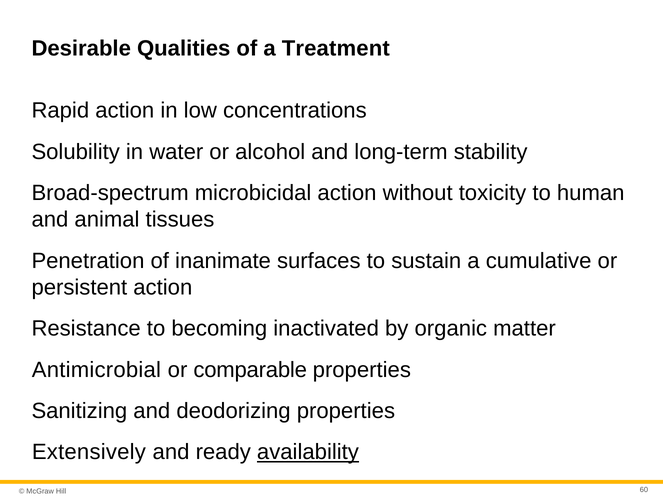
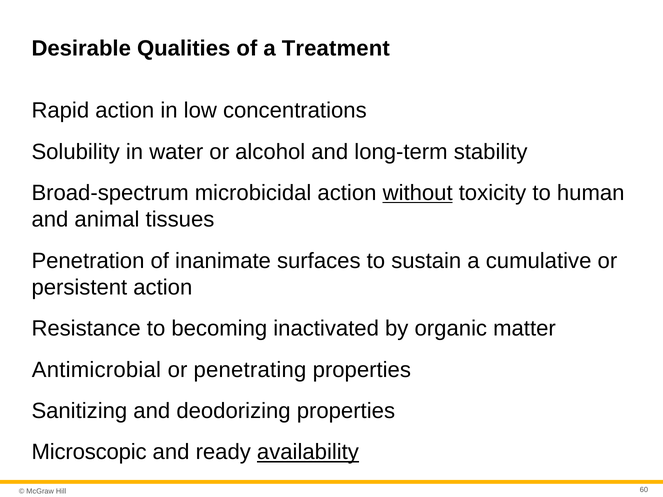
without underline: none -> present (418, 193)
comparable: comparable -> penetrating (250, 370)
Extensively: Extensively -> Microscopic (89, 452)
